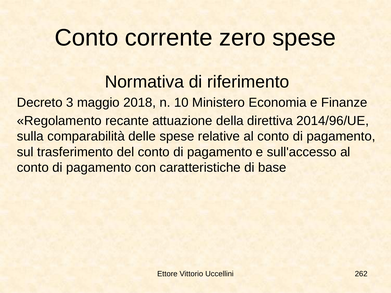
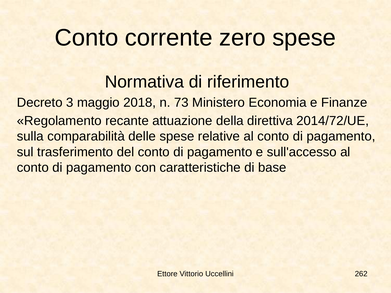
10: 10 -> 73 (181, 103)
2014/96/UE: 2014/96/UE -> 2014/72/UE (333, 121)
